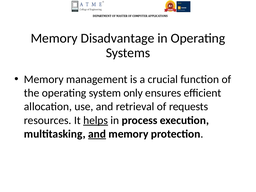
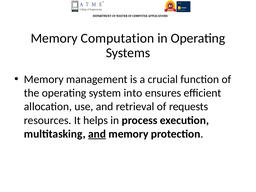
Disadvantage: Disadvantage -> Computation (117, 38)
only: only -> into (133, 93)
helps underline: present -> none (96, 120)
